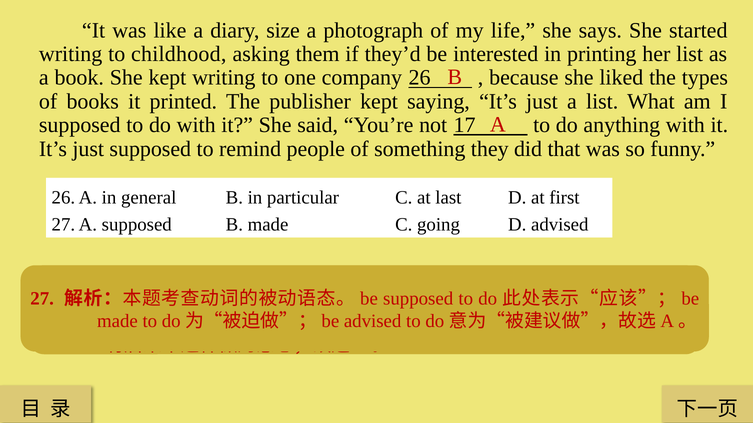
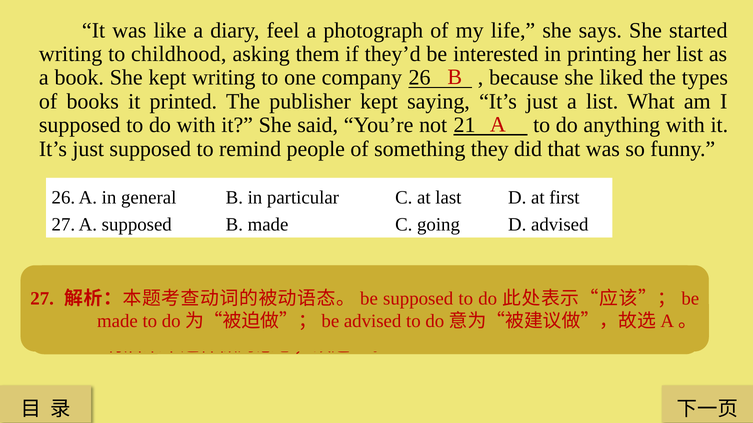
size: size -> feel (283, 30)
17: 17 -> 21 (465, 125)
